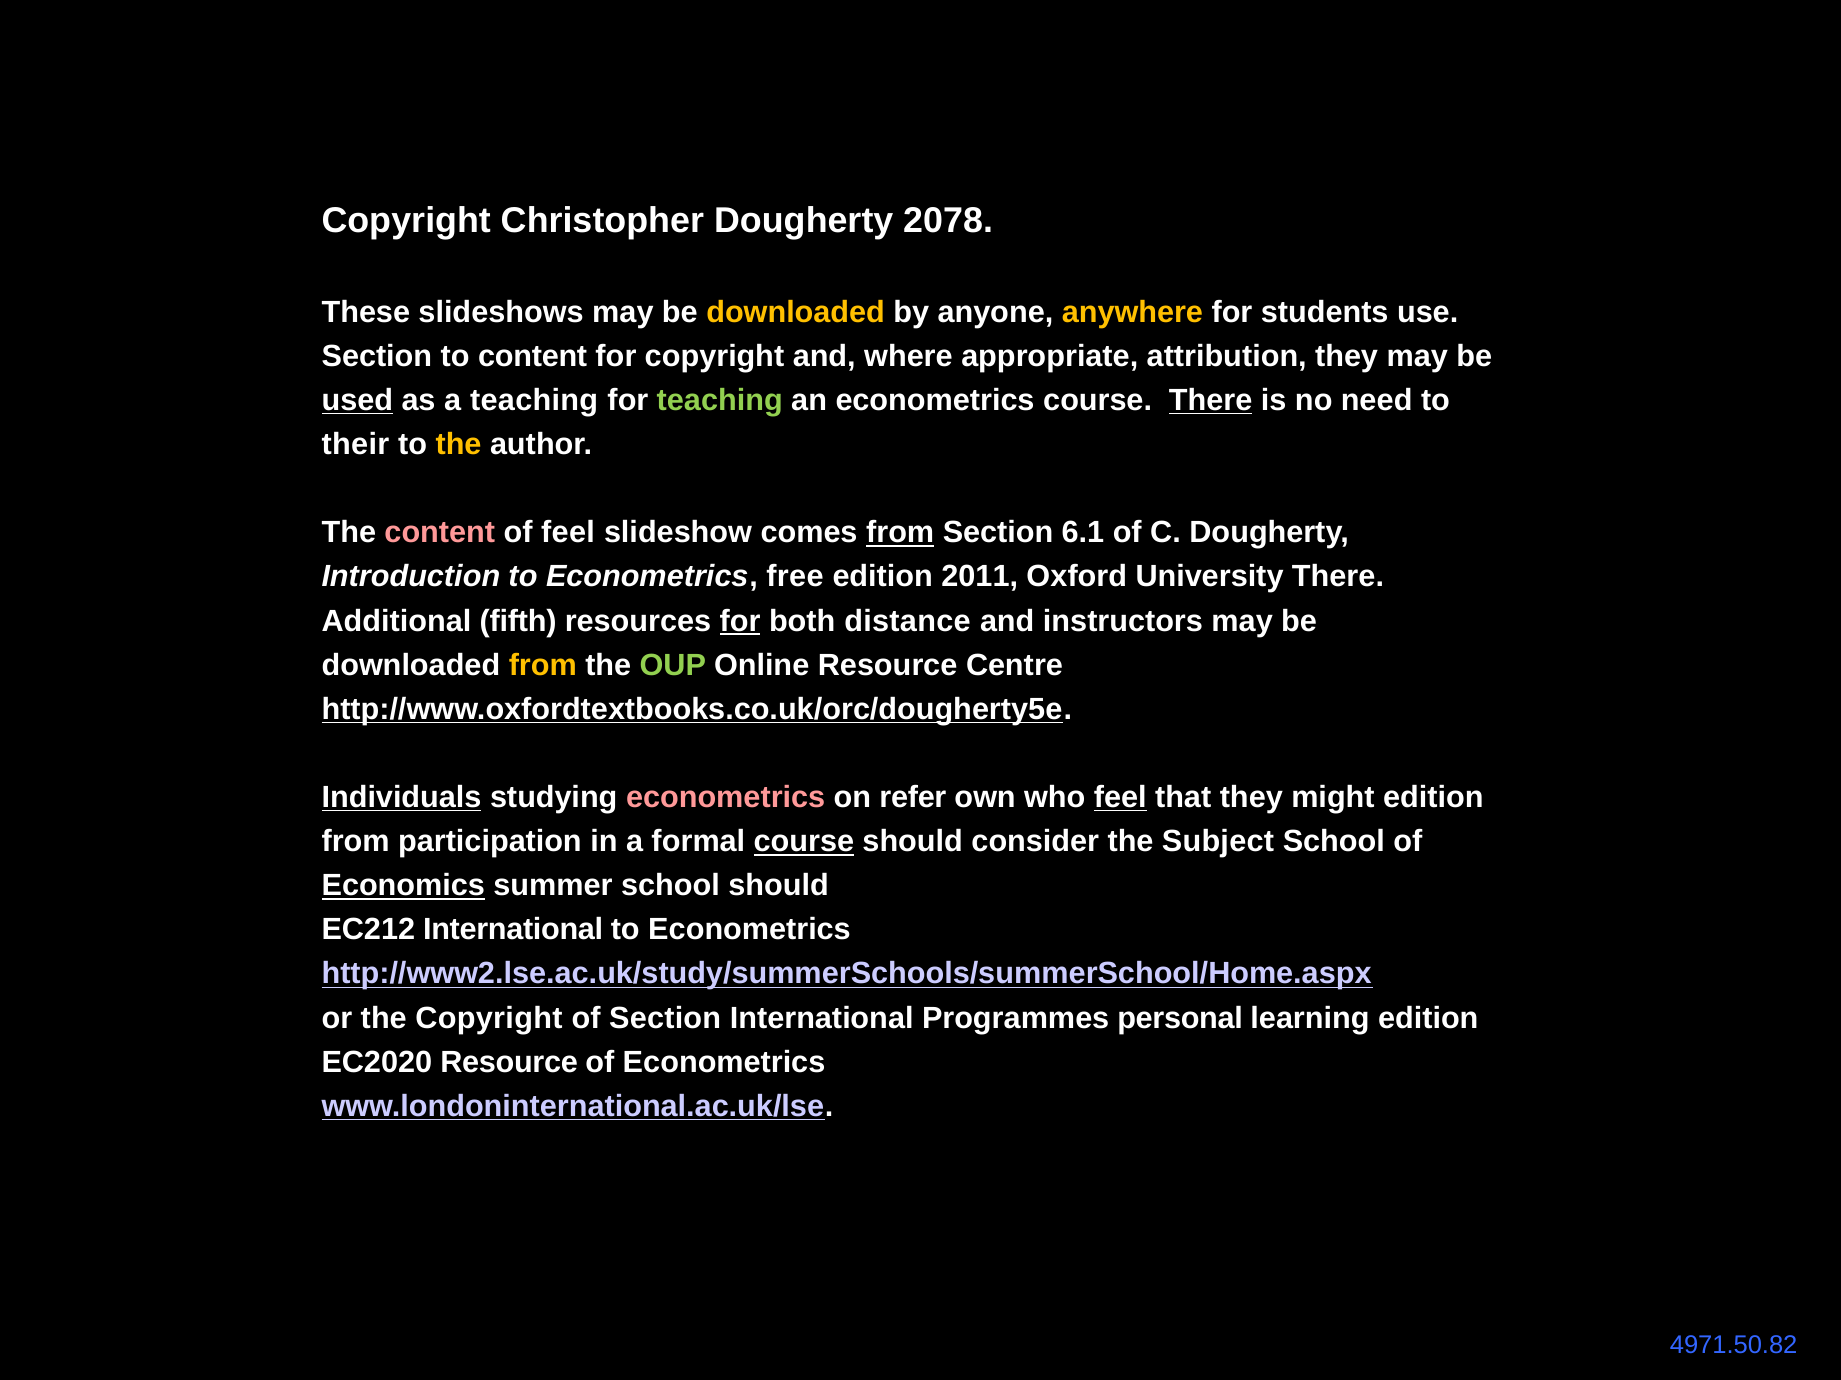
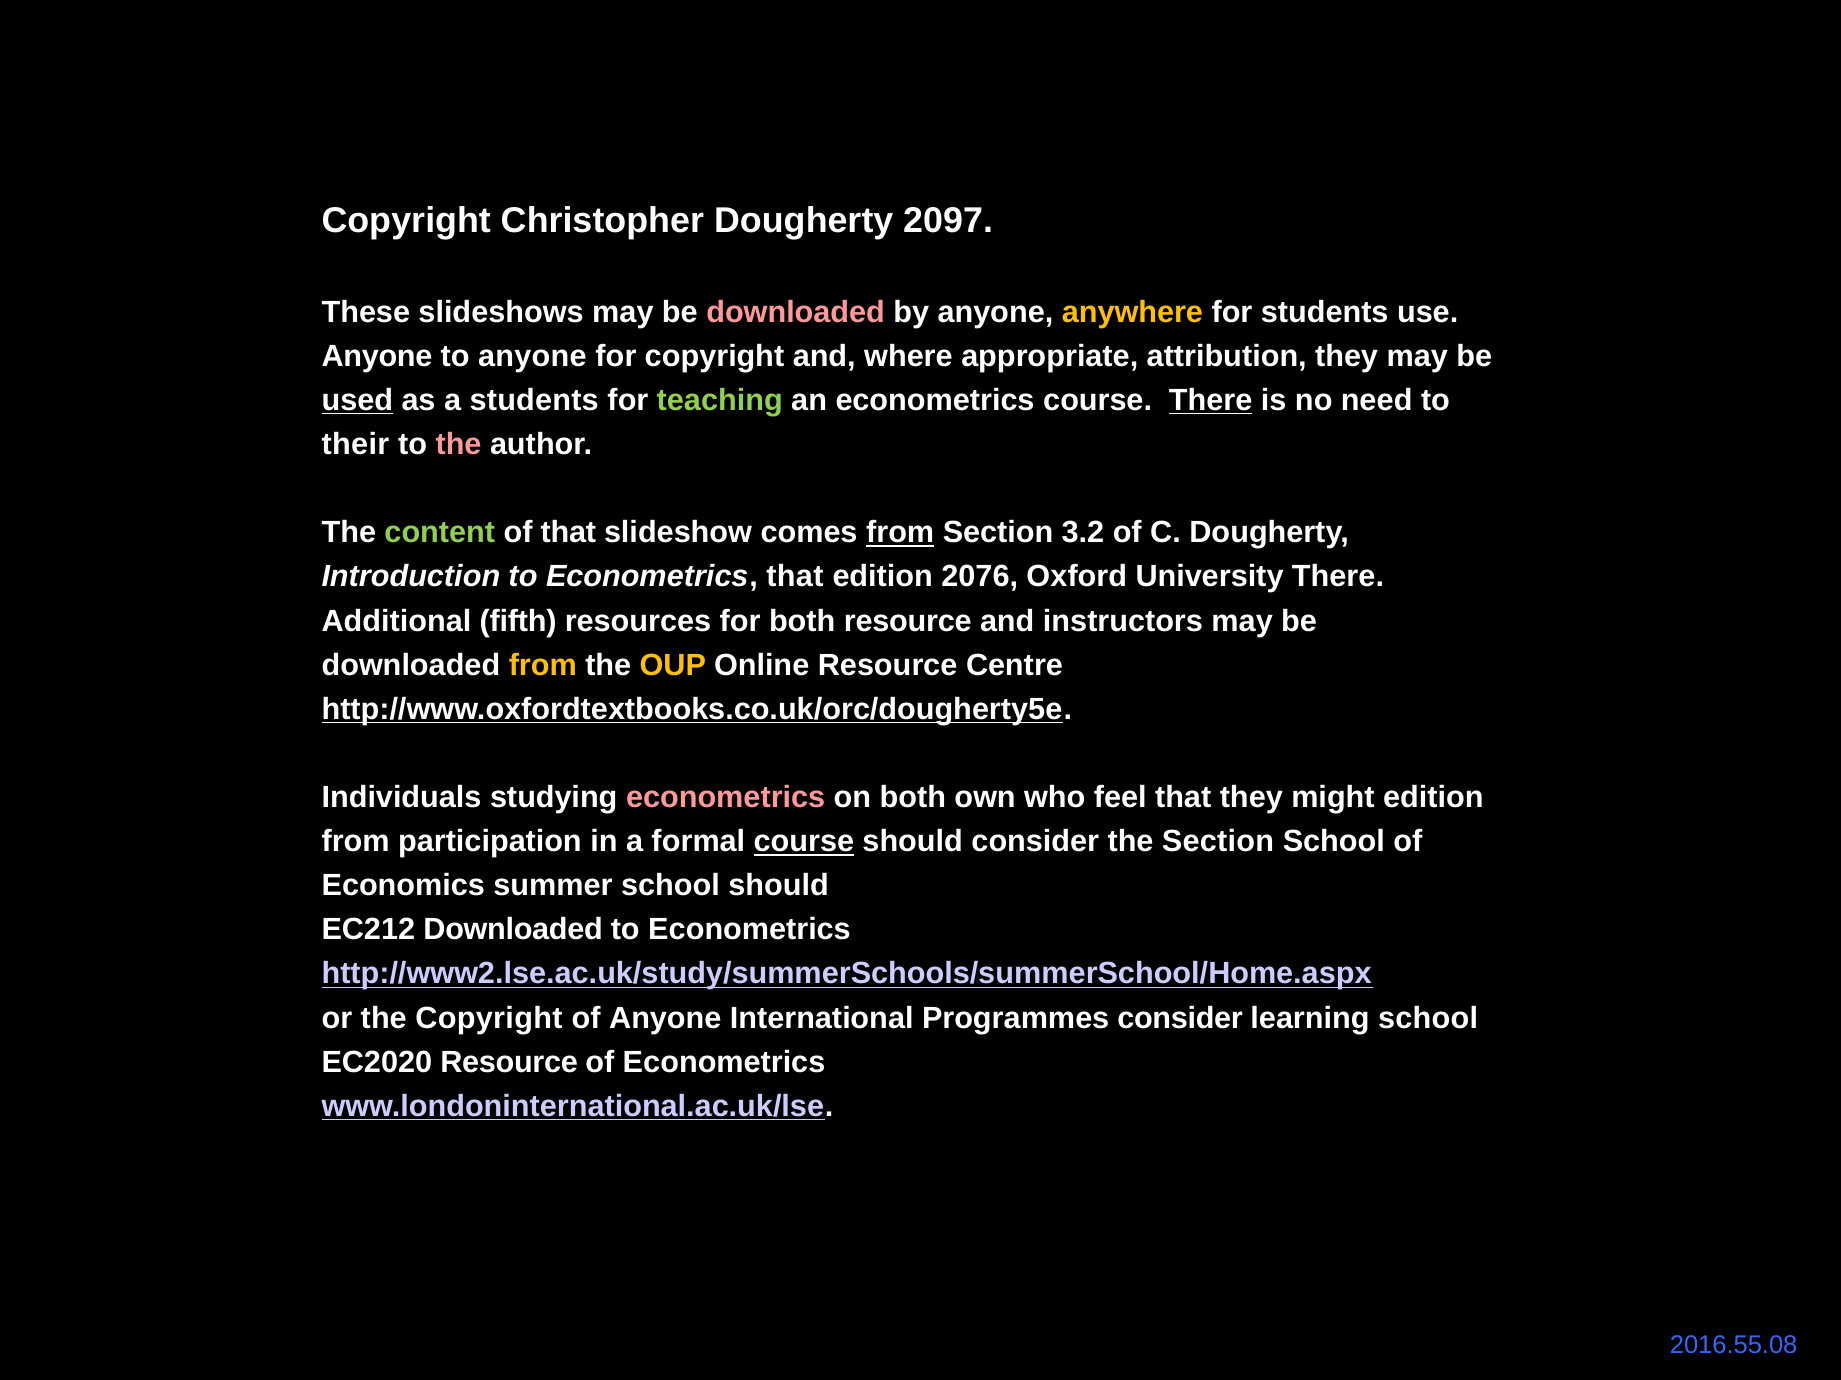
2078: 2078 -> 2097 (948, 221)
downloaded colour: yellow -> pink (796, 312)
Section: Section -> Anyone (377, 356)
to content: content -> anyone (532, 356)
a teaching: teaching -> students (534, 401)
the colour: yellow -> pink (459, 445)
content colour: pink -> light green (440, 533)
of feel: feel -> that (568, 533)
6.1: 6.1 -> 3.2 (1083, 533)
Econometrics free: free -> that (795, 577)
2011: 2011 -> 2076 (980, 577)
for underline: present -> none (740, 621)
both distance: distance -> resource (908, 621)
OUP colour: light green -> yellow (673, 665)
Individuals underline: present -> none (402, 798)
on refer: refer -> both (913, 798)
feel underline: present -> none (1120, 798)
the Subject: Subject -> Section (1218, 842)
Economics underline: present -> none (403, 886)
EC212 International: International -> Downloaded (513, 930)
of Section: Section -> Anyone (665, 1019)
Programmes personal: personal -> consider (1180, 1019)
learning edition: edition -> school (1428, 1019)
4971.50.82: 4971.50.82 -> 2016.55.08 (1734, 1345)
